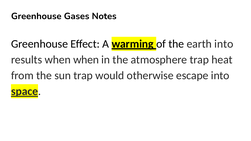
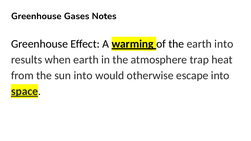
when when: when -> earth (86, 60)
sun trap: trap -> into (83, 76)
